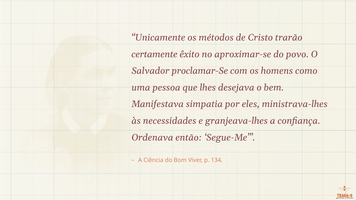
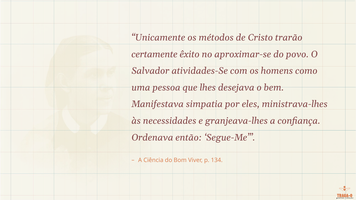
proclamar-Se: proclamar-Se -> atividades-Se (200, 71)
